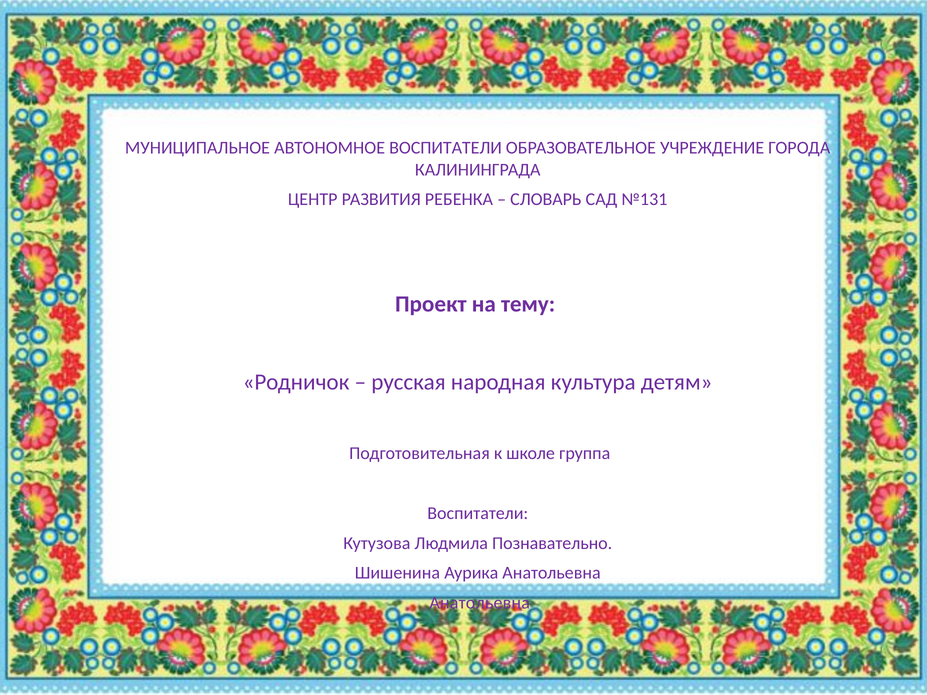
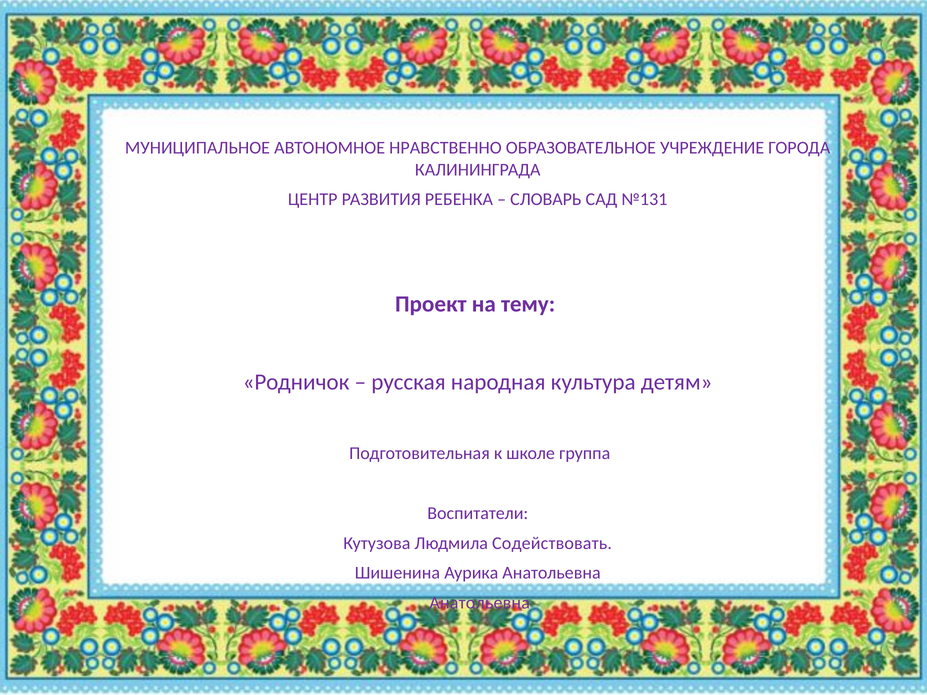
АВТОНОМНОЕ ВОСПИТАТЕЛИ: ВОСПИТАТЕЛИ -> НРАВСТВЕННО (445, 148)
Познавательно: Познавательно -> Содействовать (552, 543)
